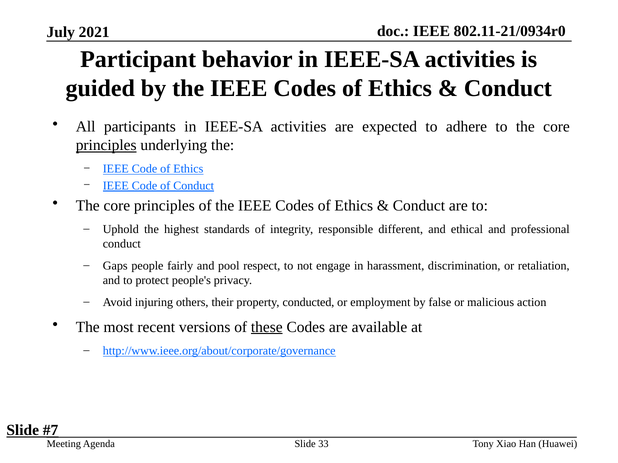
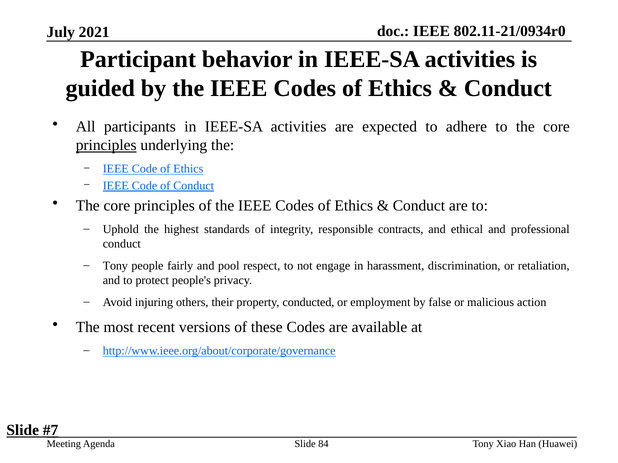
different: different -> contracts (401, 230)
Gaps: Gaps -> Tony (115, 266)
these underline: present -> none (267, 327)
33: 33 -> 84 (323, 445)
